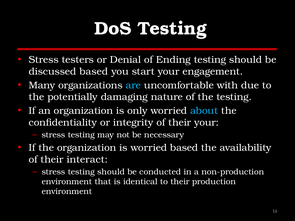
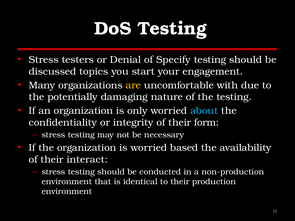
Ending: Ending -> Specify (173, 60)
discussed based: based -> topics (94, 71)
are colour: light blue -> yellow (133, 85)
their your: your -> form (207, 123)
